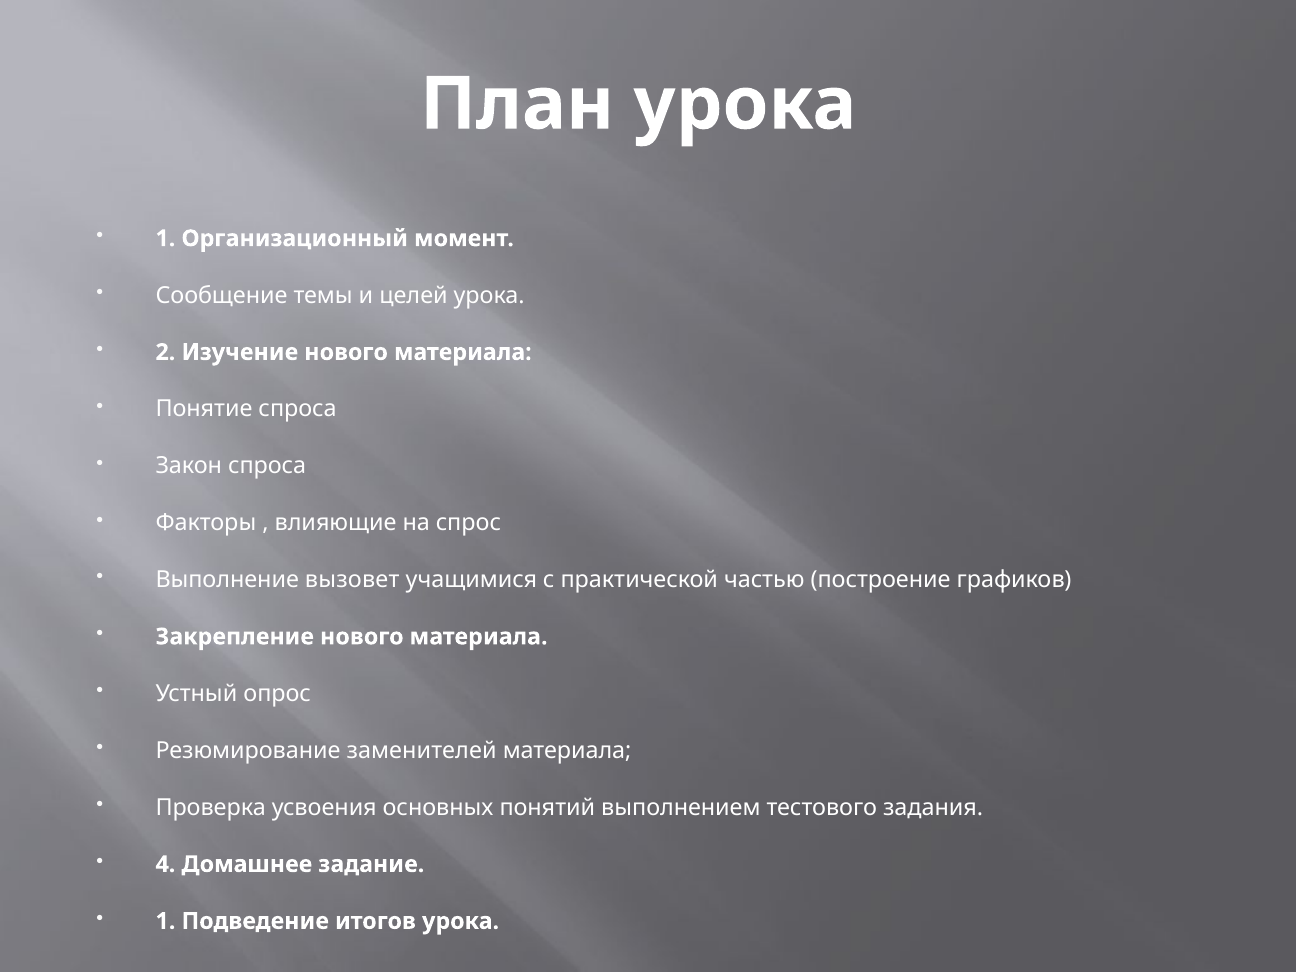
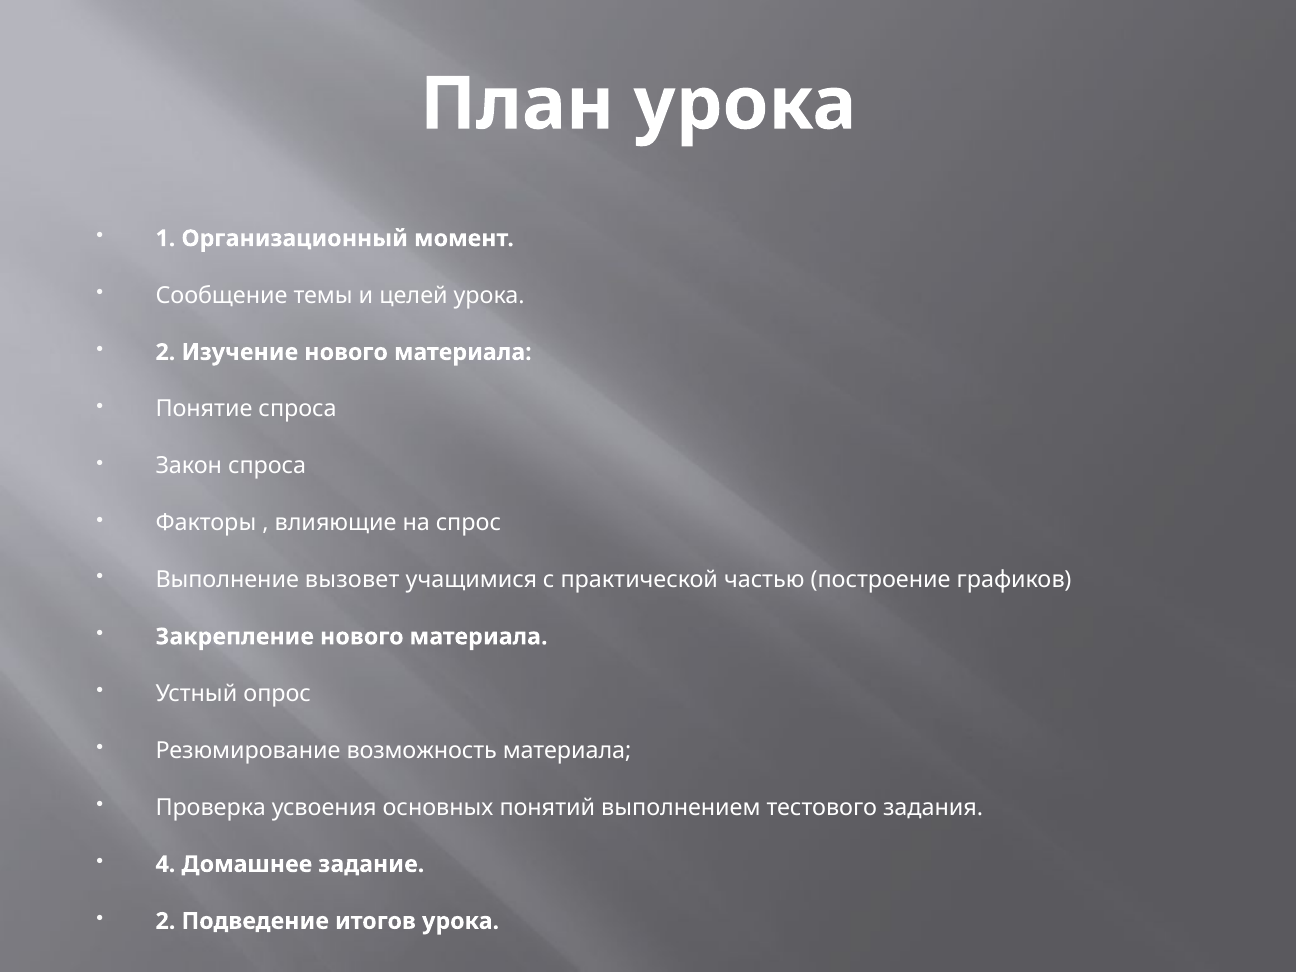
заменителей: заменителей -> возможность (422, 750)
1: 1 -> 2 (165, 921)
